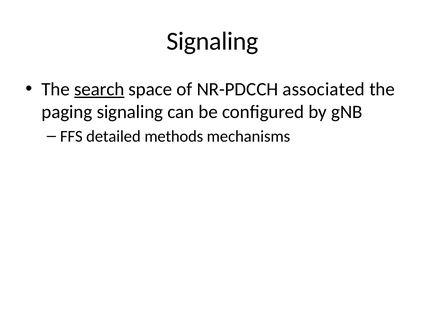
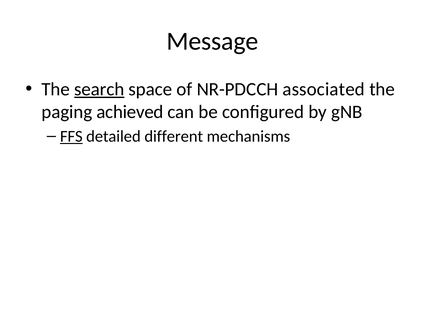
Signaling: Signaling -> Message (213, 41)
paging signaling: signaling -> achieved (130, 112)
FFS underline: none -> present (71, 136)
methods: methods -> different (174, 136)
